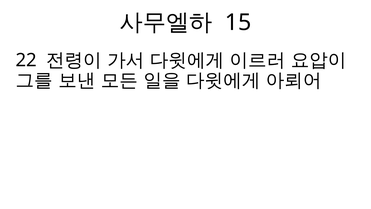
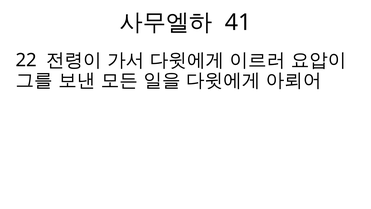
15: 15 -> 41 (238, 22)
